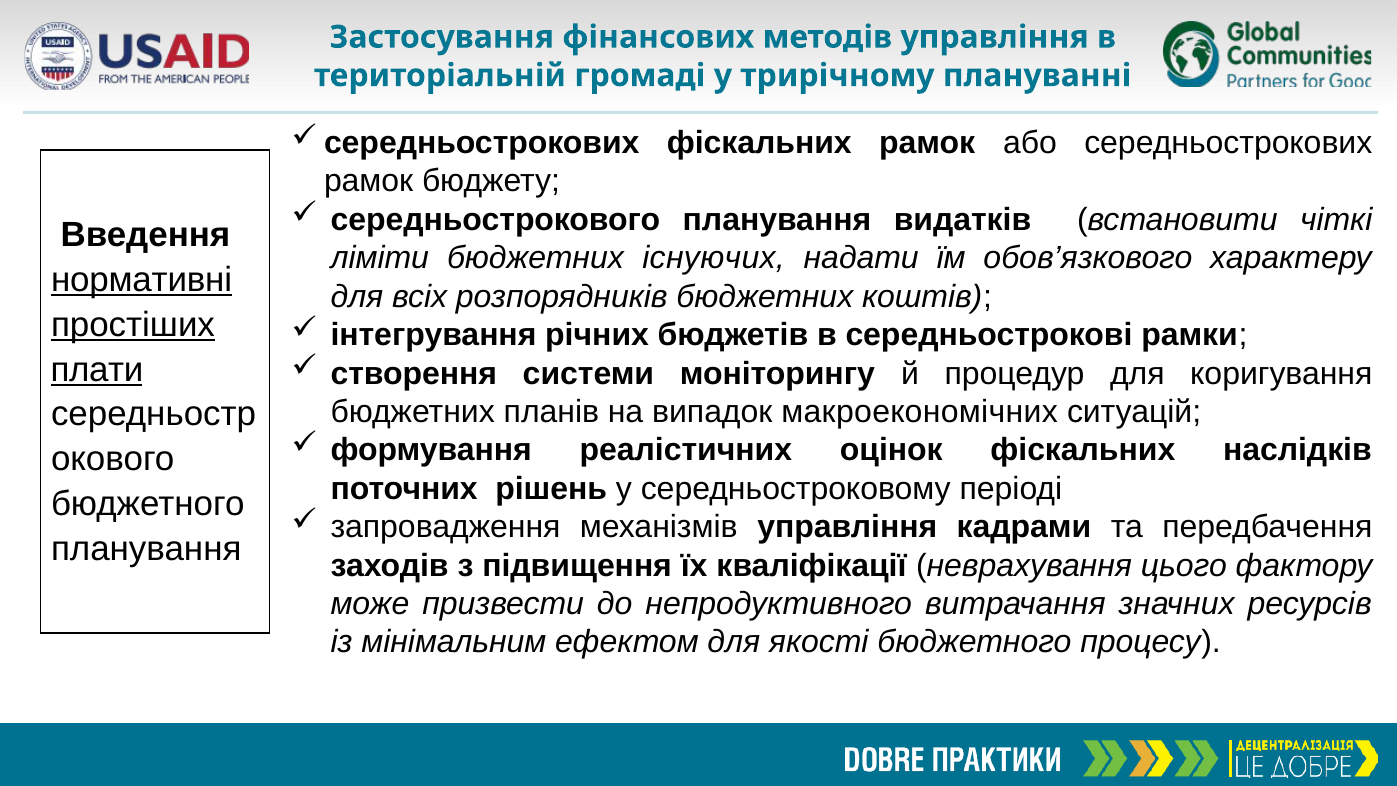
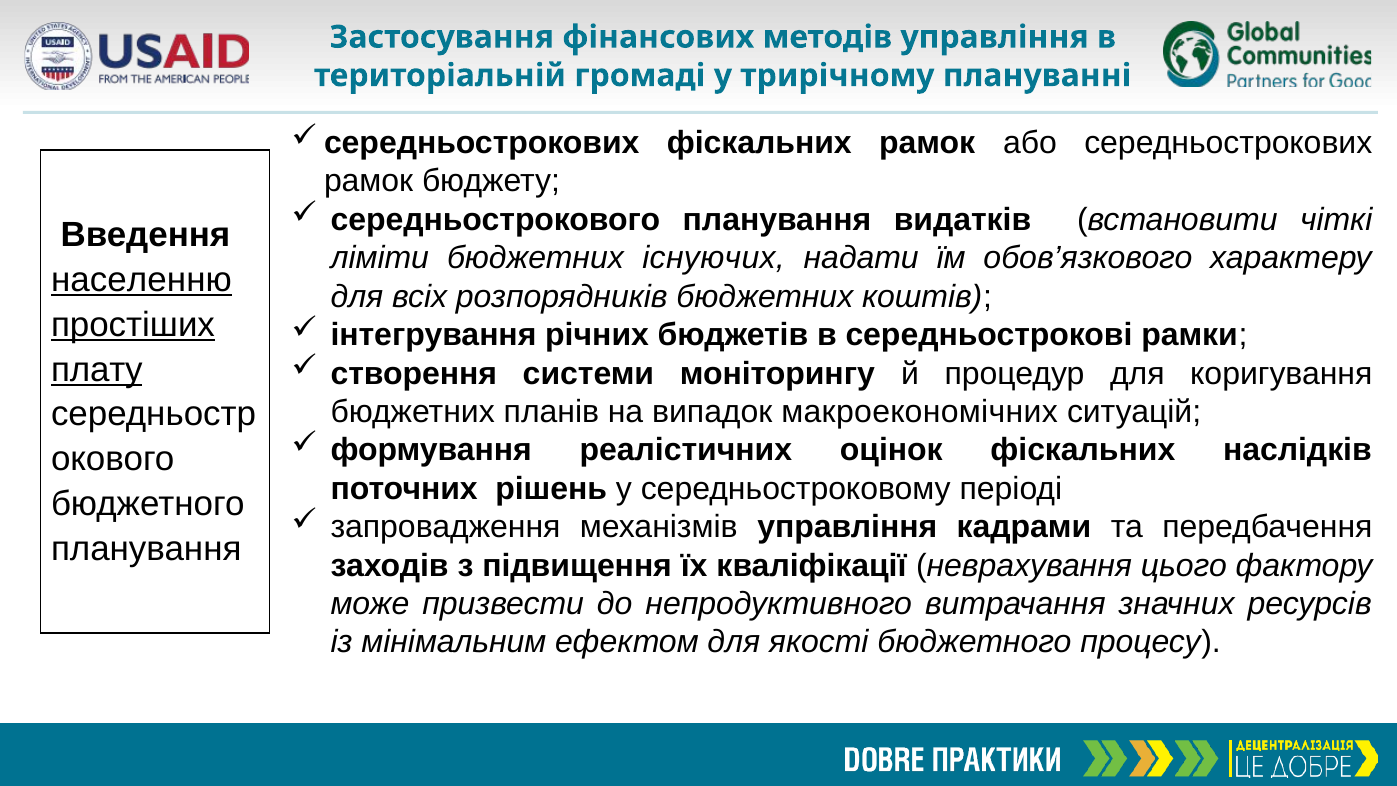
нормативні: нормативні -> населенню (141, 280)
плати: плати -> плату (97, 369)
